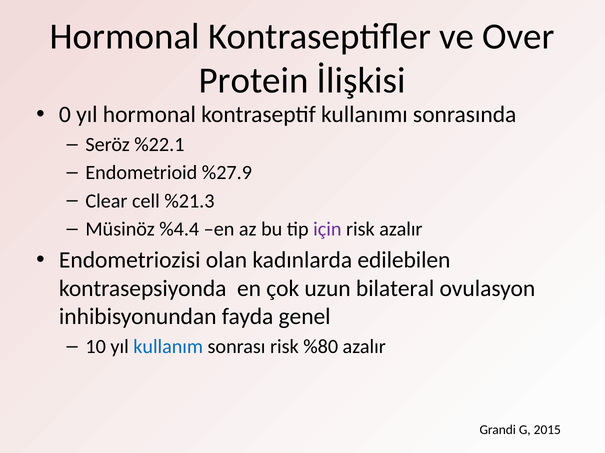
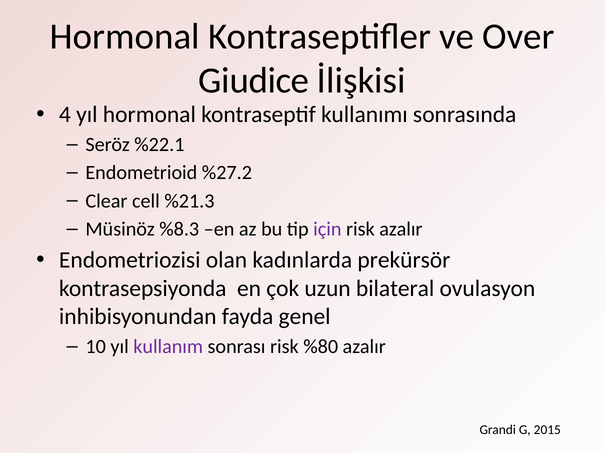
Protein: Protein -> Giudice (254, 81)
0: 0 -> 4 (65, 115)
%27.9: %27.9 -> %27.2 (227, 173)
%4.4: %4.4 -> %8.3 (179, 229)
edilebilen: edilebilen -> prekürsör (404, 261)
kullanım colour: blue -> purple (168, 347)
